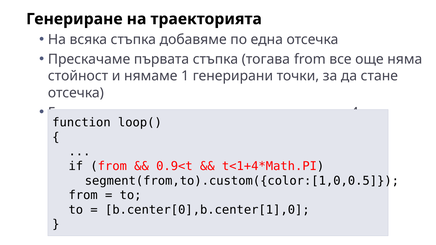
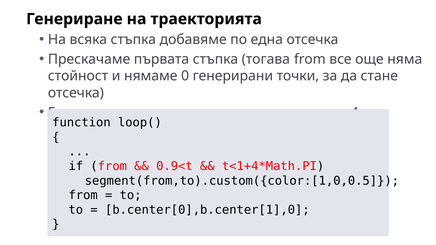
1: 1 -> 0 (185, 76)
